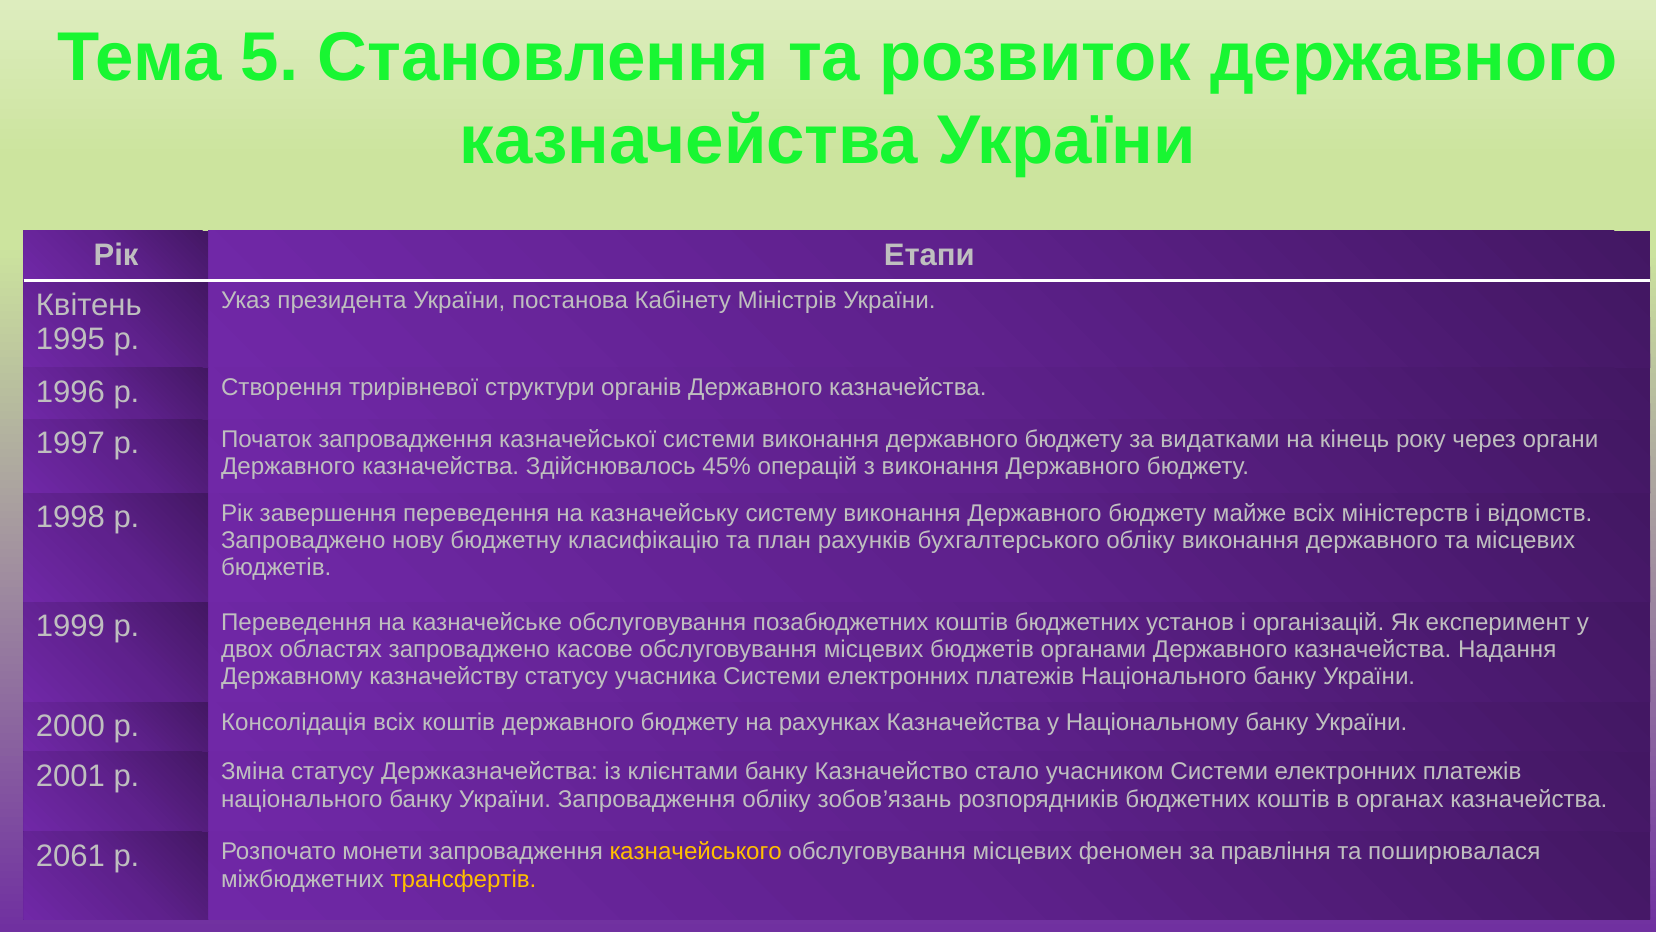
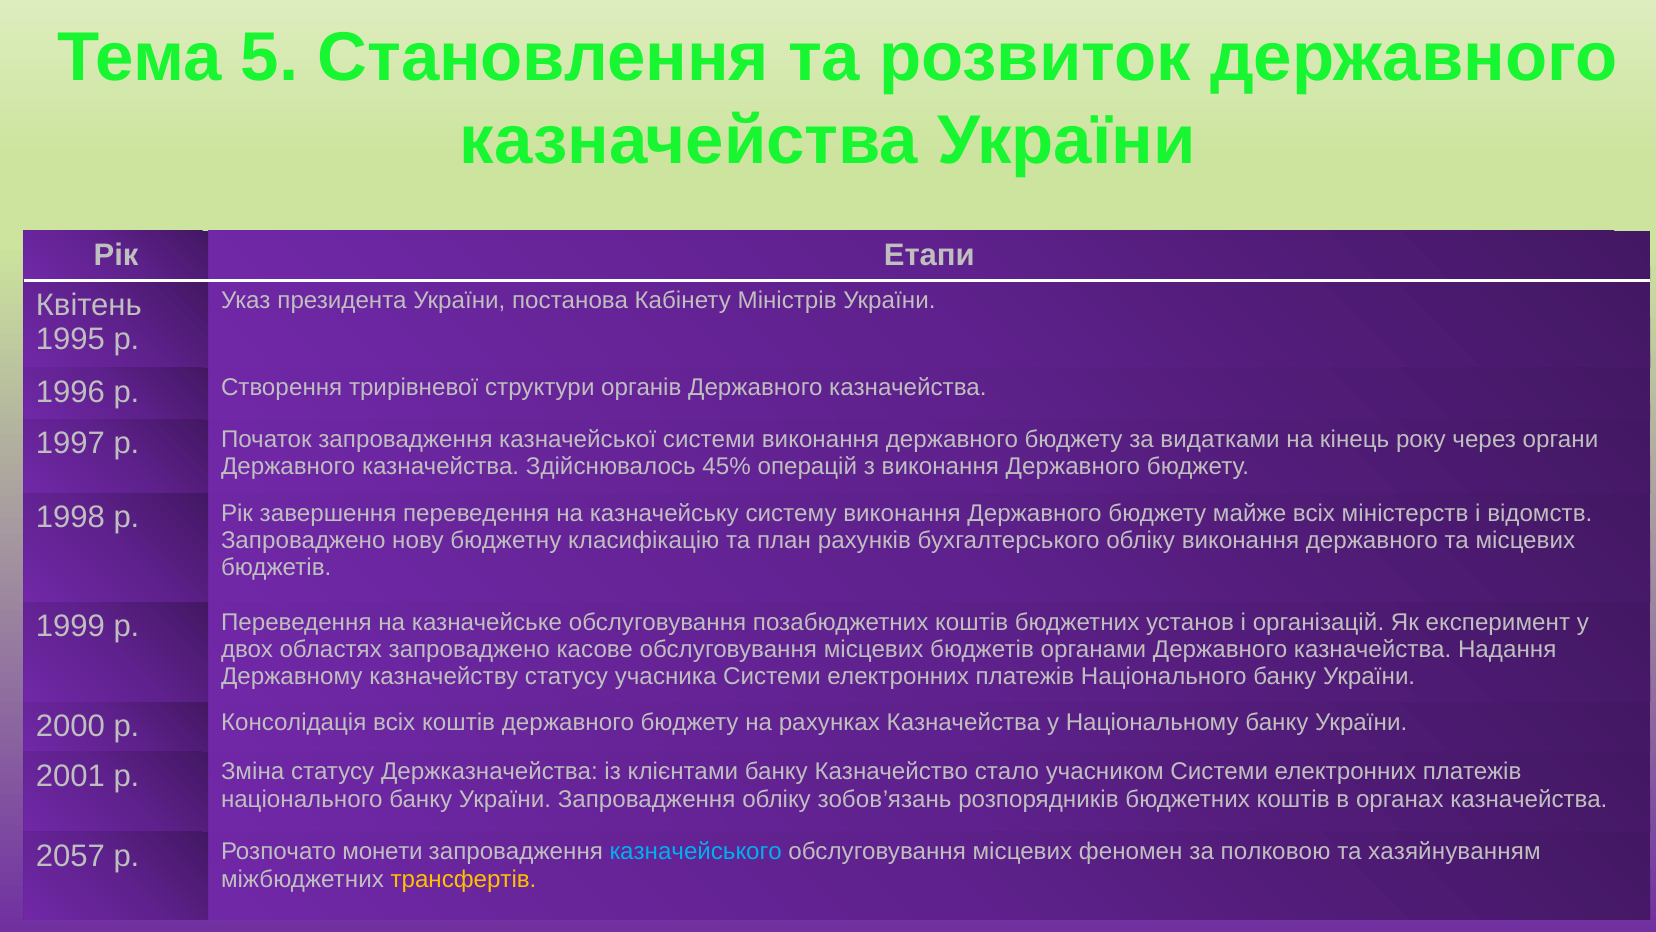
2061: 2061 -> 2057 (70, 855)
казначейського colour: yellow -> light blue (696, 851)
правління: правління -> полковою (1276, 851)
поширювалася: поширювалася -> хазяйнуванням (1454, 851)
